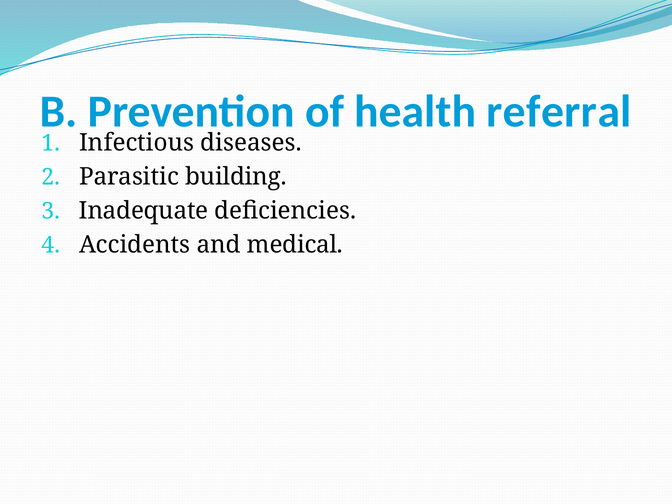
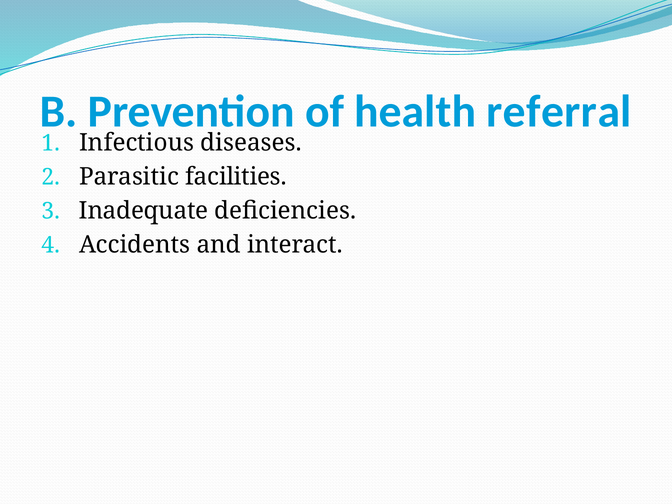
building: building -> facilities (236, 177)
medical: medical -> interact (295, 245)
